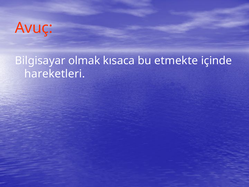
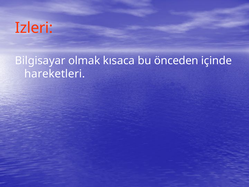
Avuç: Avuç -> Izleri (34, 28)
etmekte: etmekte -> önceden (176, 61)
